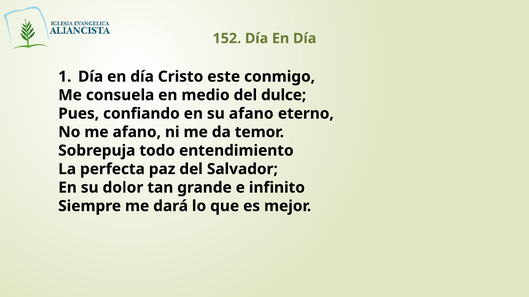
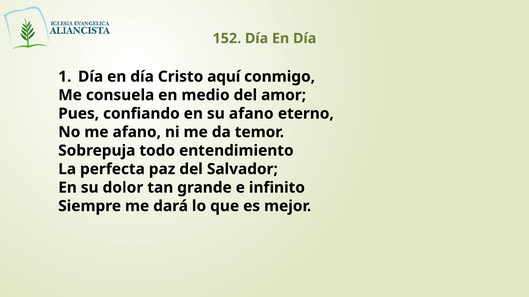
este: este -> aquí (224, 77)
dulce: dulce -> amor (284, 95)
